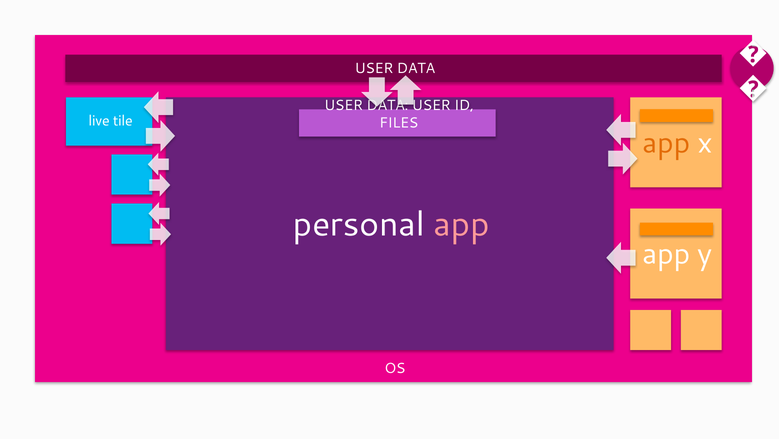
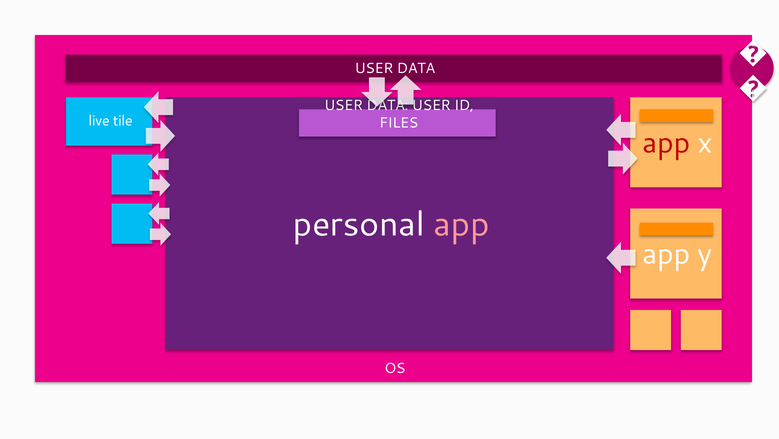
app colour: orange -> red (667, 143)
